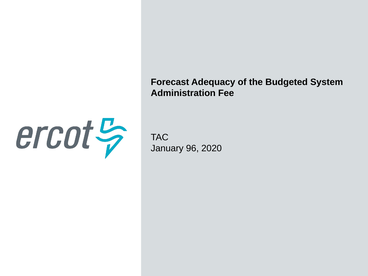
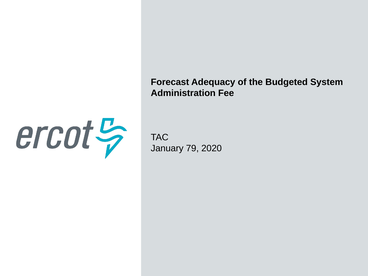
96: 96 -> 79 (192, 148)
